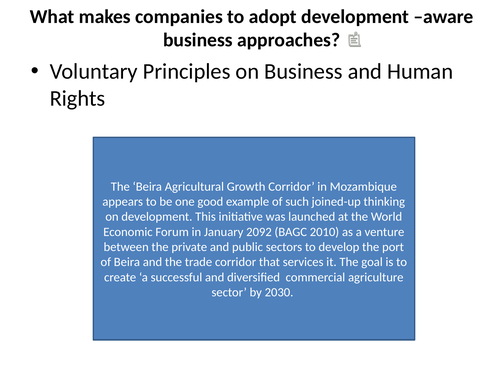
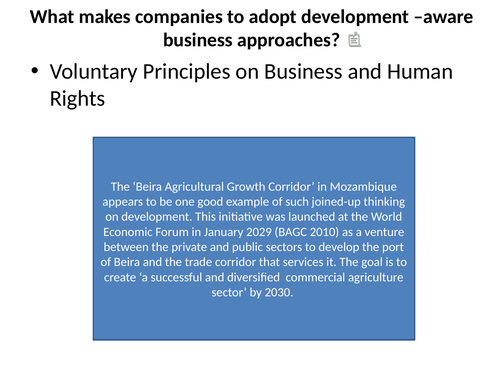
2092: 2092 -> 2029 (259, 232)
